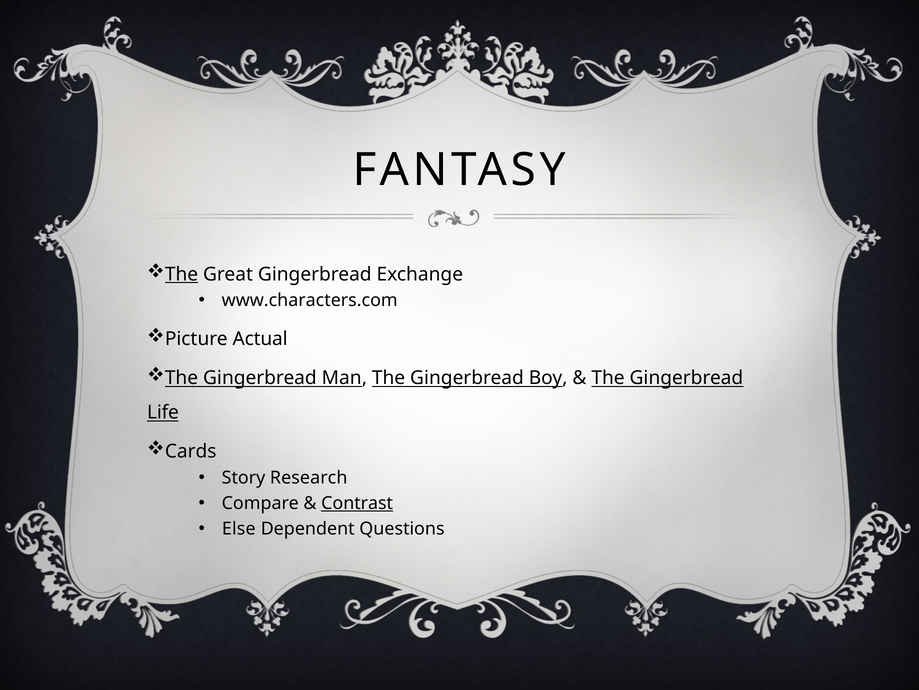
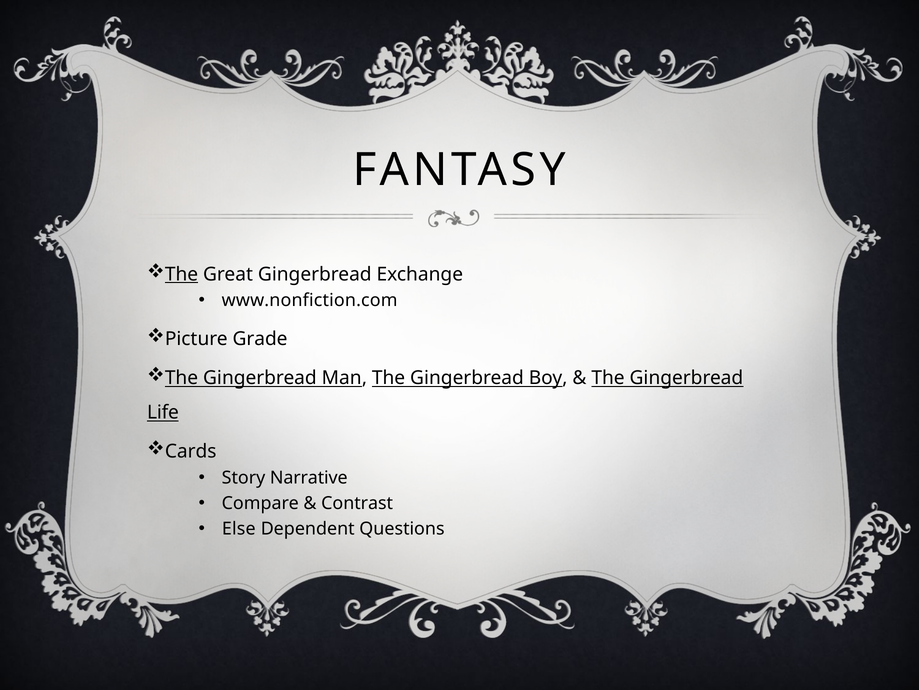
www.characters.com: www.characters.com -> www.nonfiction.com (310, 300)
Actual: Actual -> Grade (260, 339)
Research: Research -> Narrative (309, 477)
Contrast underline: present -> none (357, 503)
